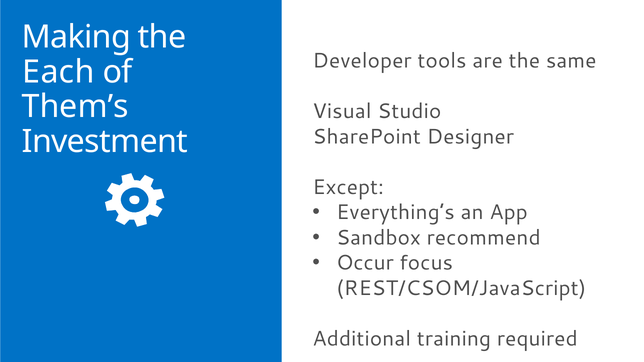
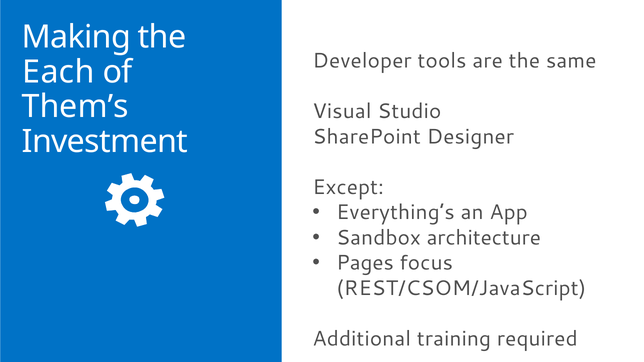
recommend: recommend -> architecture (484, 238)
Occur: Occur -> Pages (365, 263)
